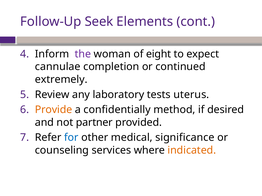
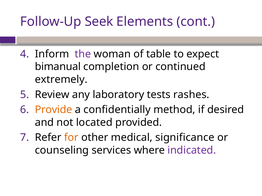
eight: eight -> table (159, 54)
cannulae: cannulae -> bimanual (58, 67)
uterus: uterus -> rashes (191, 95)
partner: partner -> located (94, 123)
for colour: blue -> orange (71, 138)
indicated colour: orange -> purple (192, 151)
